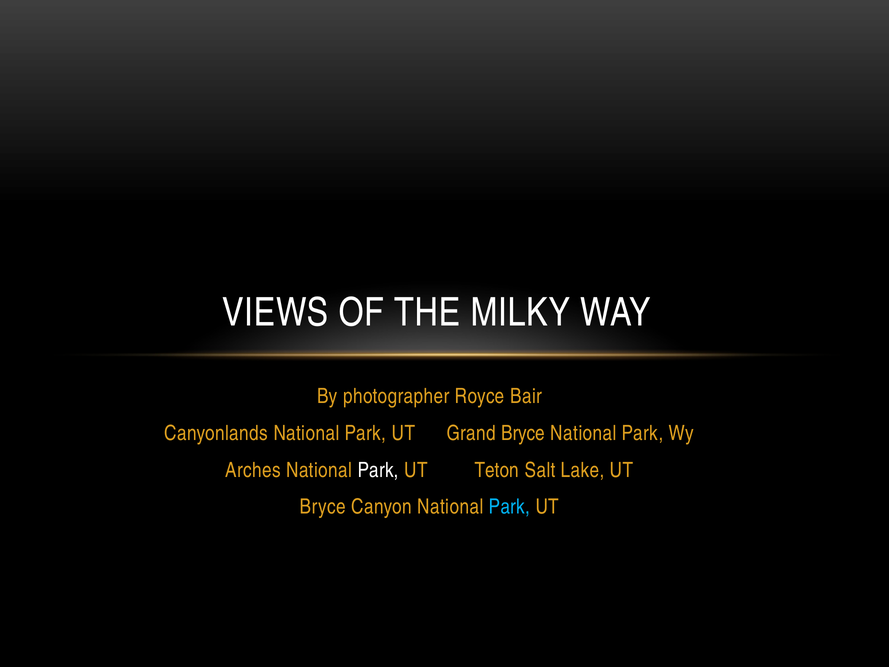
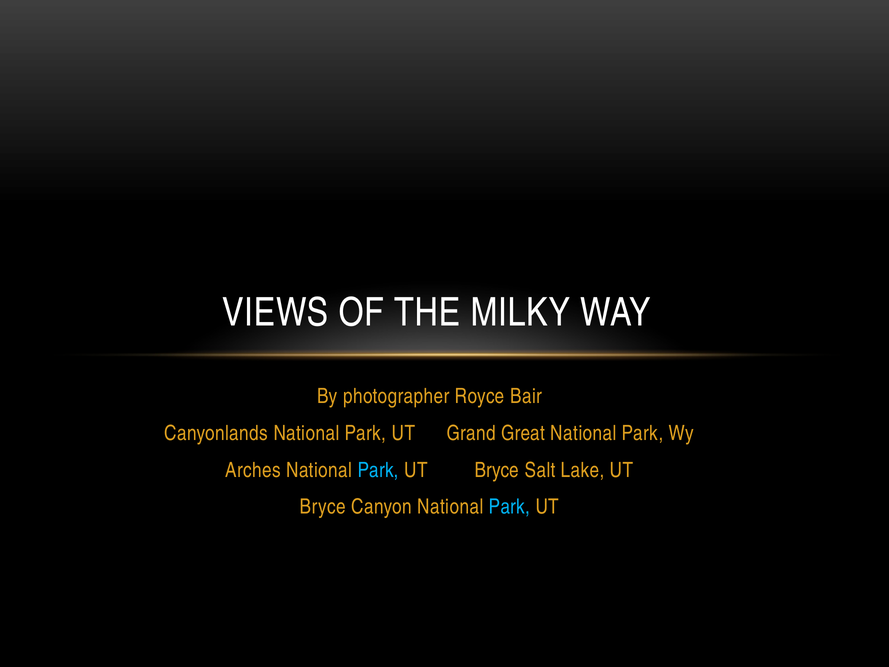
Grand Bryce: Bryce -> Great (523, 433)
Park colour: white -> light blue (378, 470)
Teton: Teton -> Bryce (497, 470)
